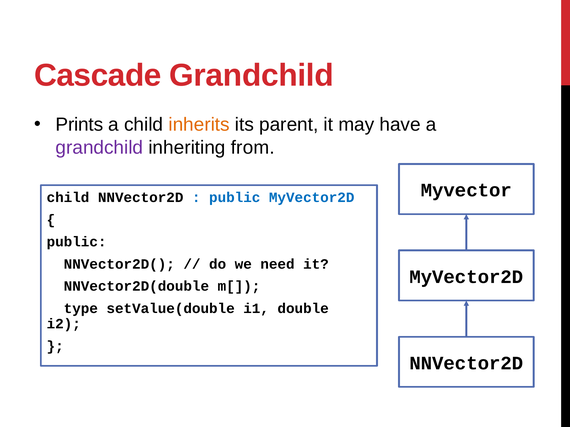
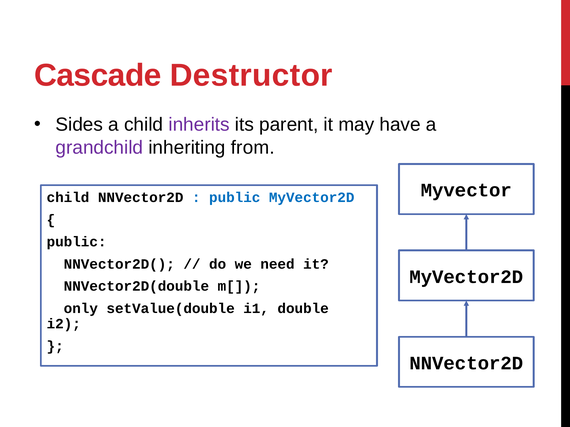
Cascade Grandchild: Grandchild -> Destructor (251, 75)
Prints: Prints -> Sides (79, 125)
inherits colour: orange -> purple (199, 125)
type: type -> only (81, 309)
